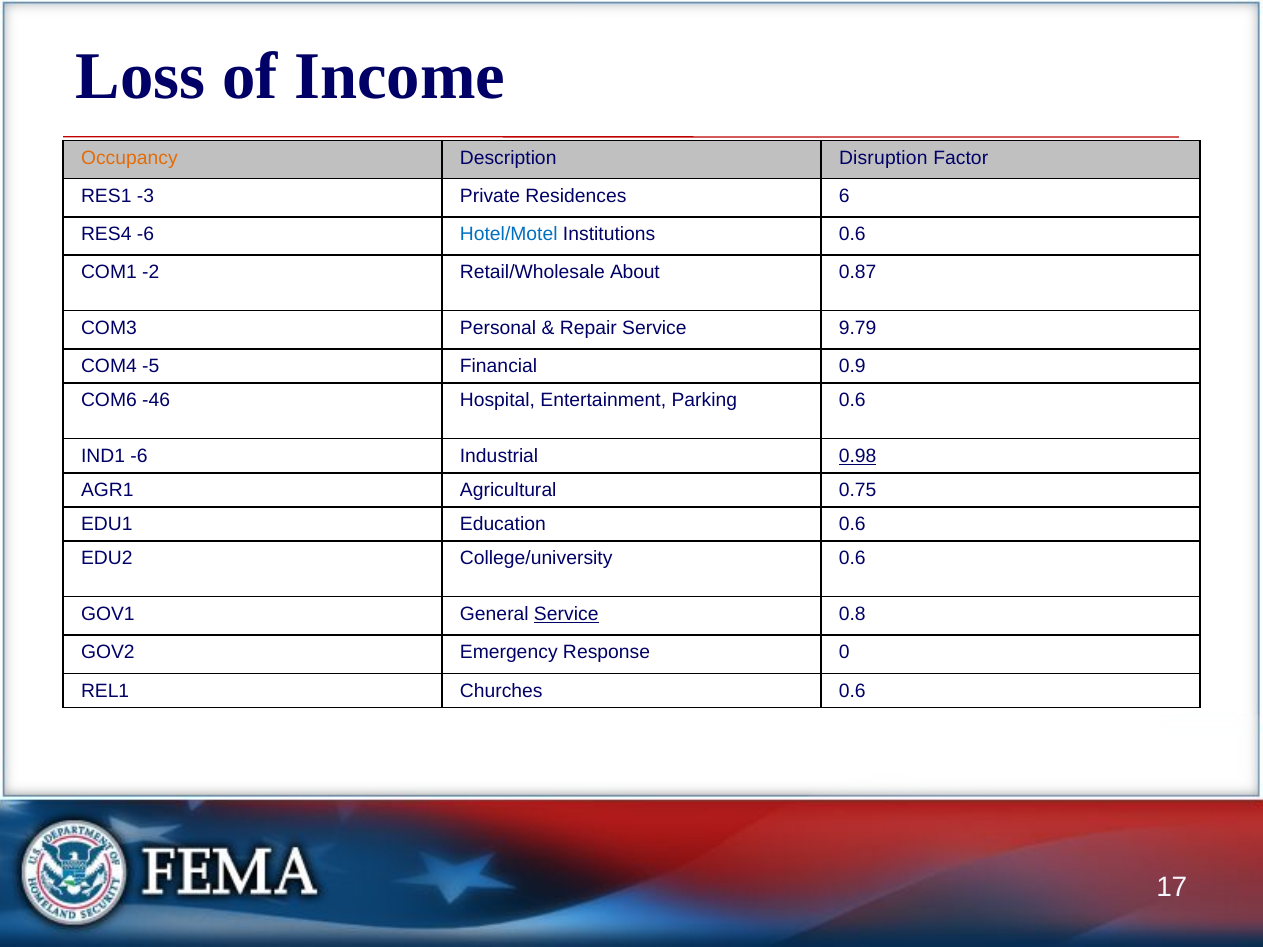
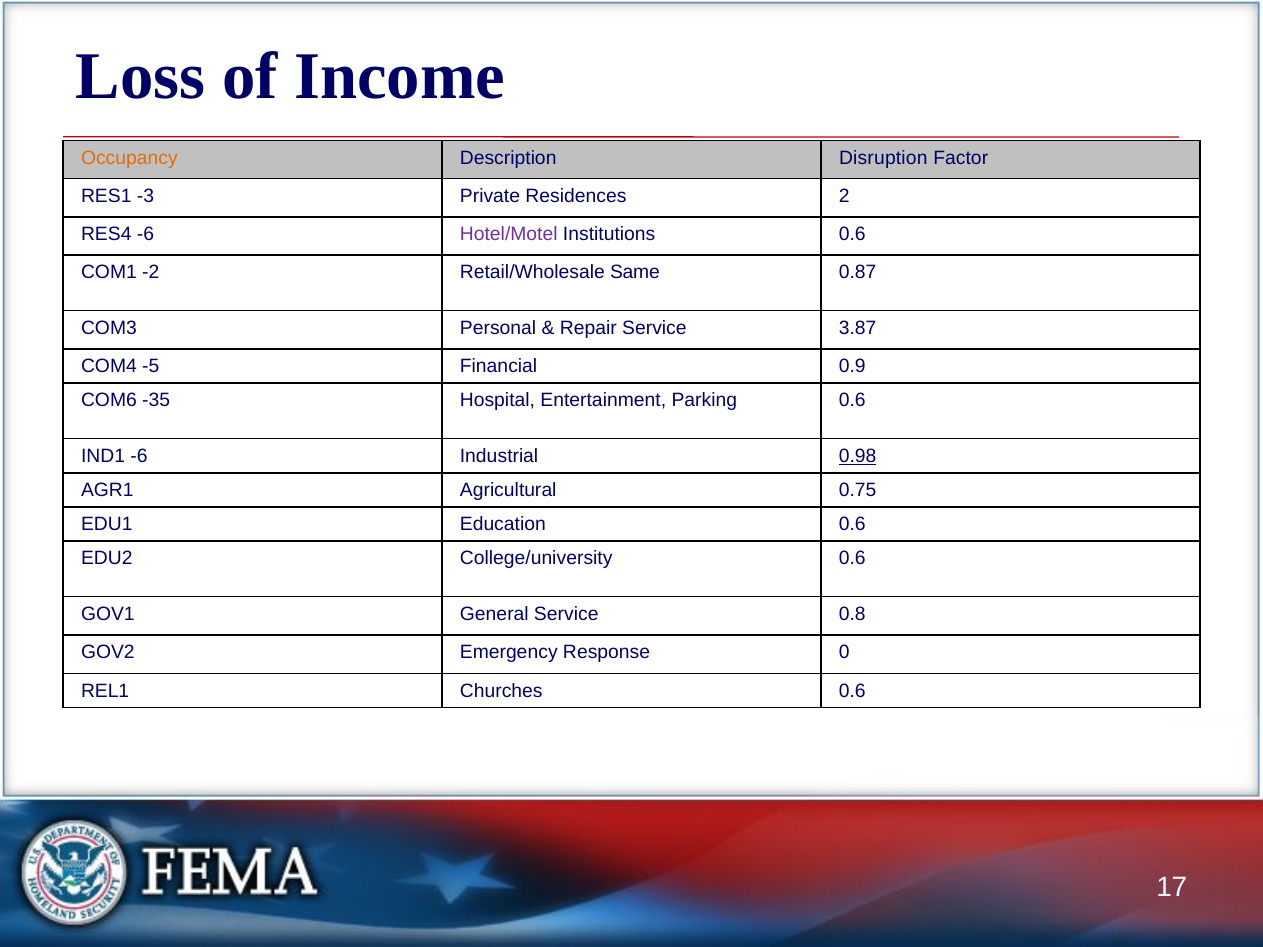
6: 6 -> 2 (844, 196)
Hotel/Motel colour: blue -> purple (509, 234)
About: About -> Same (635, 273)
9.79: 9.79 -> 3.87 (858, 328)
-46: -46 -> -35 (156, 401)
Service underline: present -> none (566, 614)
